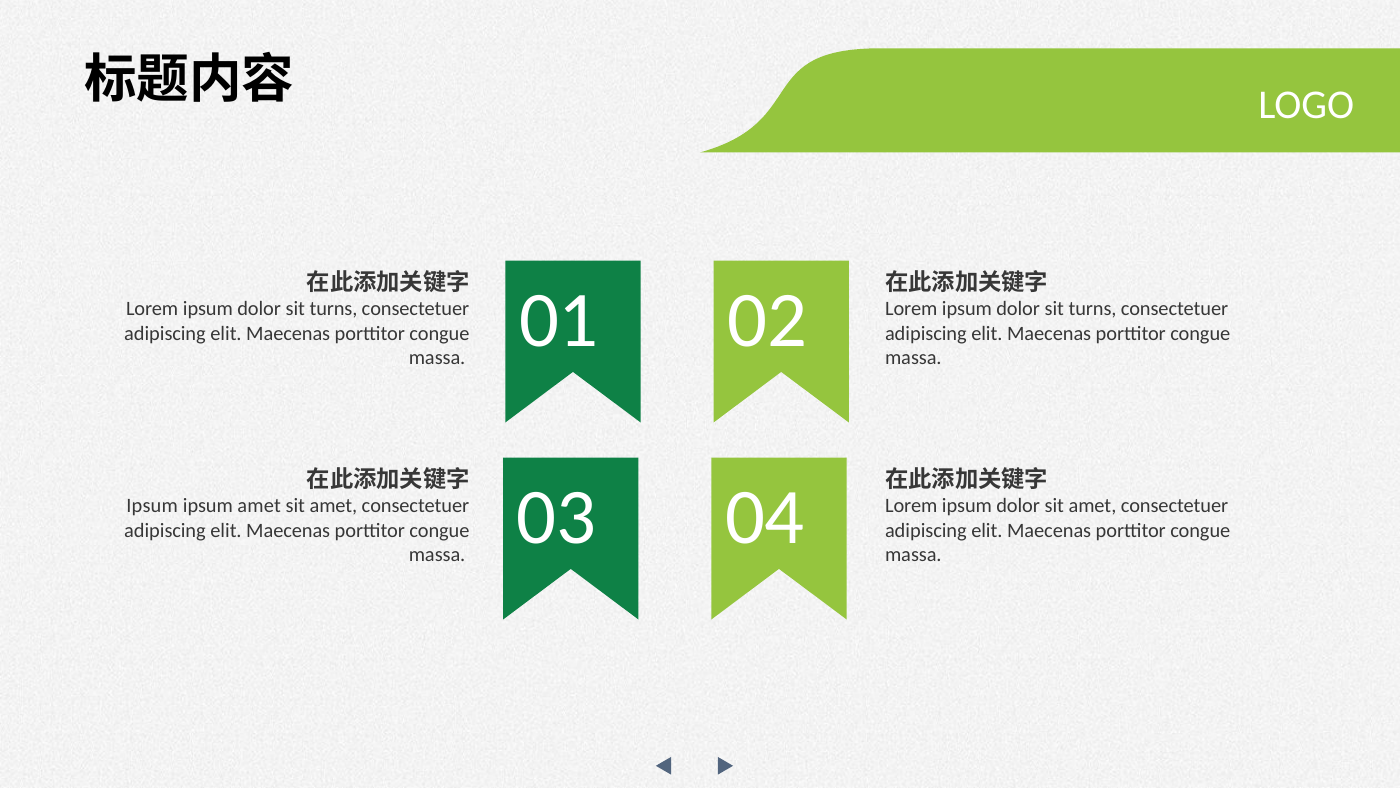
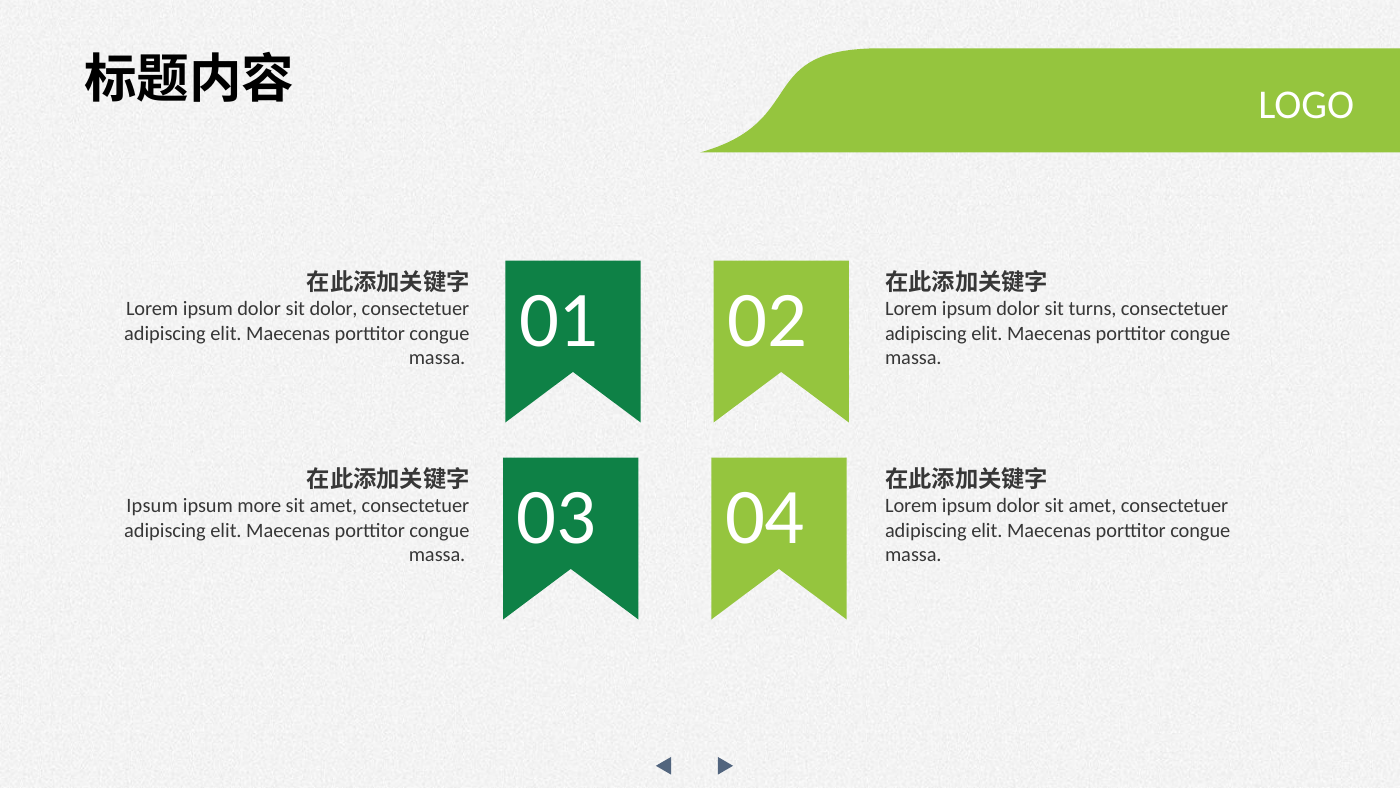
turns: turns -> dolor (334, 309)
ipsum amet: amet -> more (259, 505)
